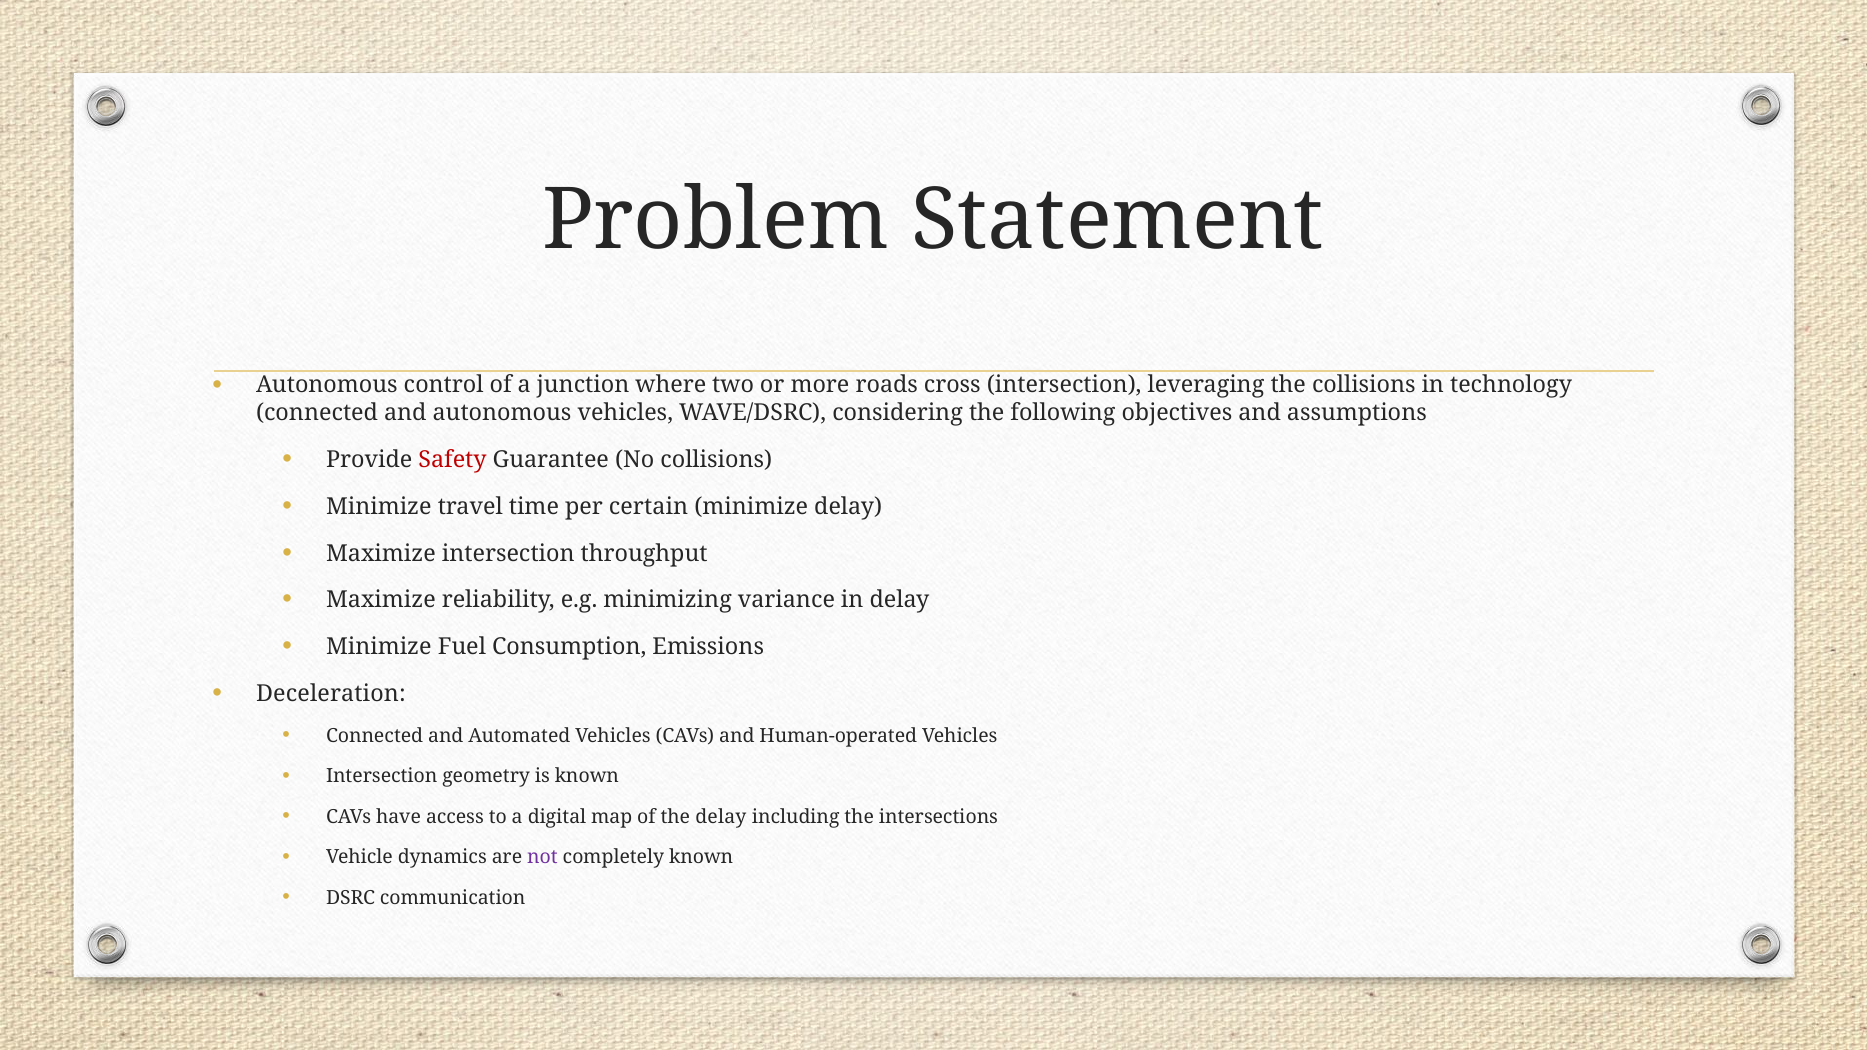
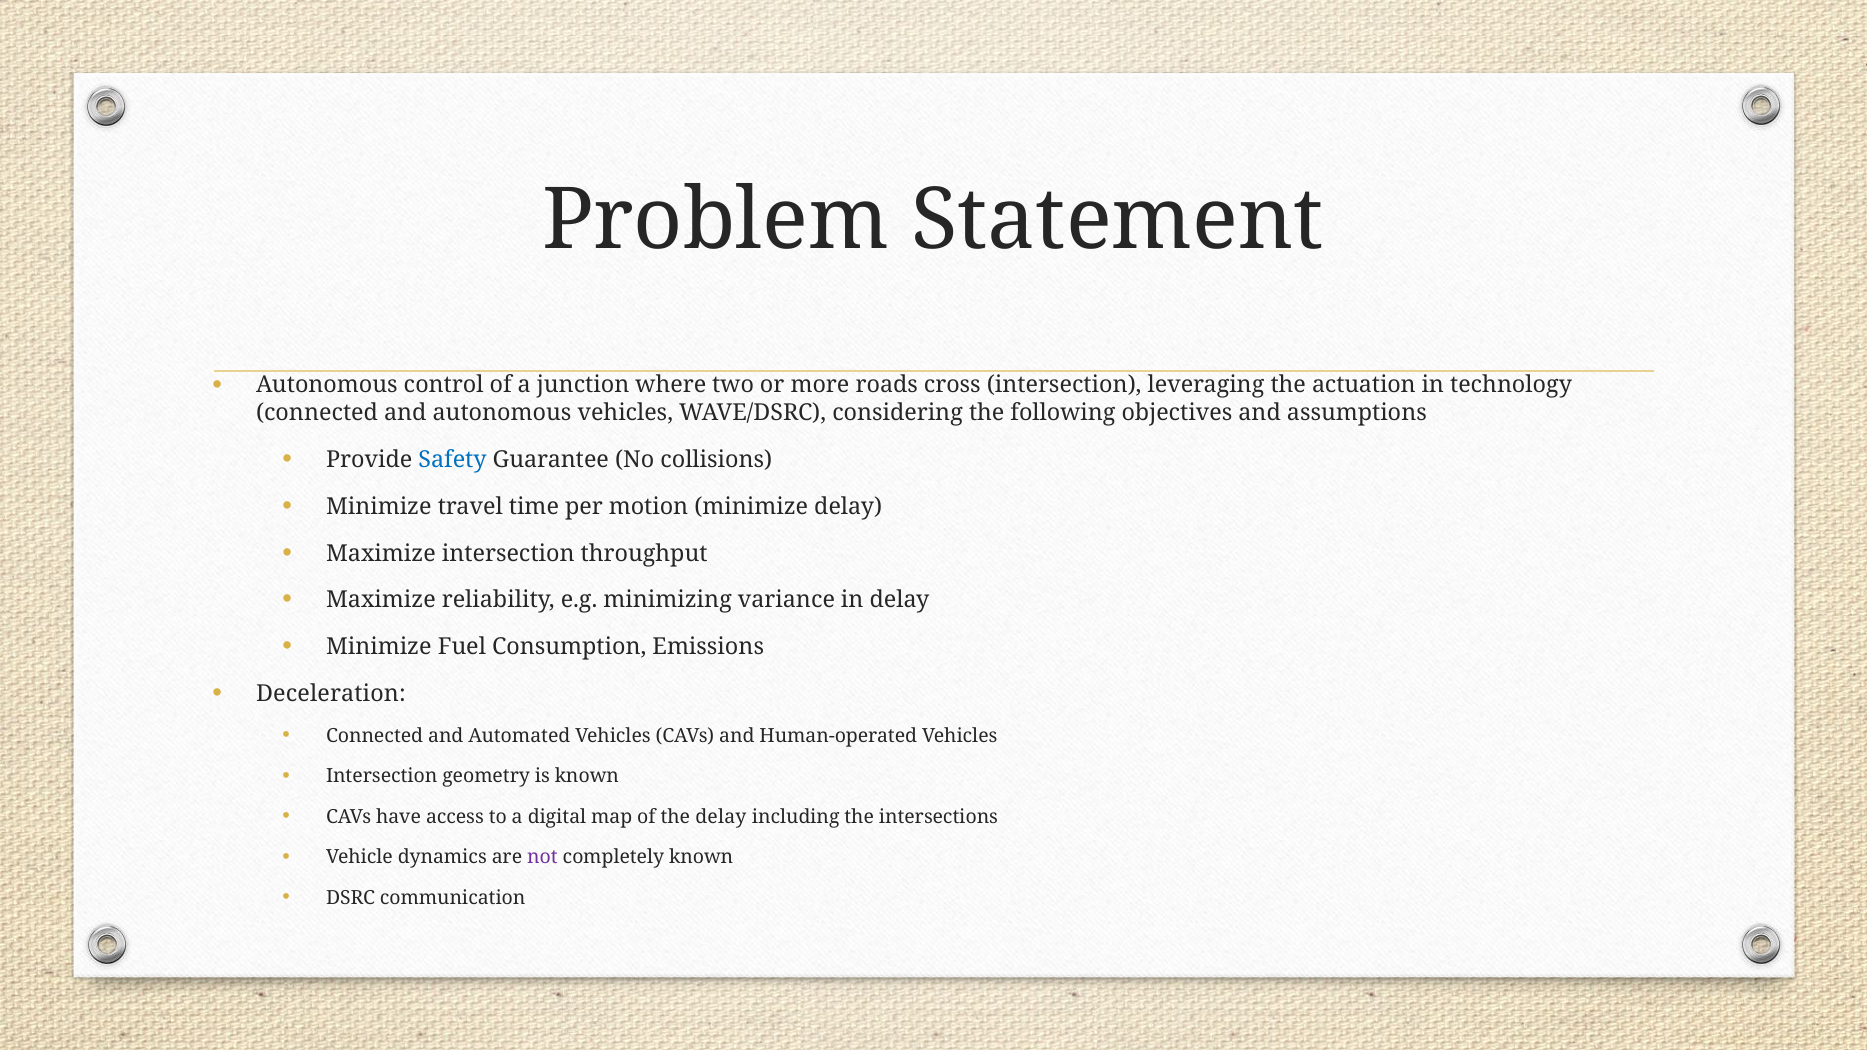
the collisions: collisions -> actuation (1364, 385)
Safety colour: red -> blue (452, 460)
certain: certain -> motion (649, 507)
